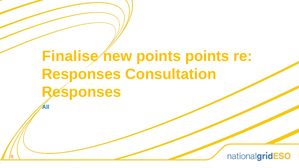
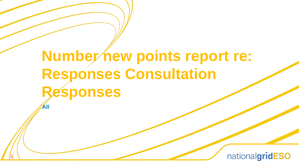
Finalise: Finalise -> Number (70, 56)
points points: points -> report (207, 56)
